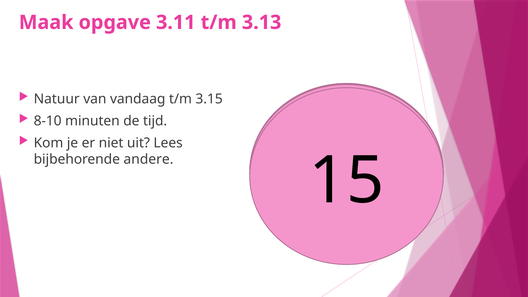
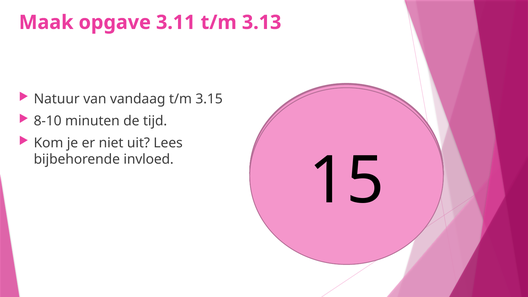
andere: andere -> invloed (149, 159)
